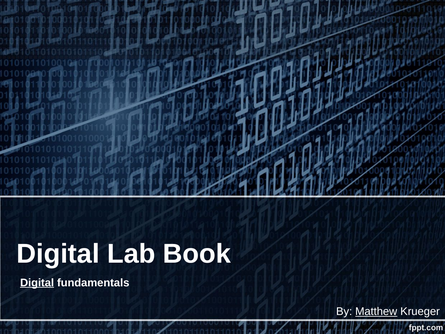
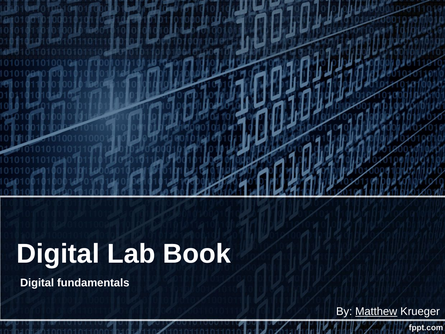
Digital underline: present -> none (37, 282)
